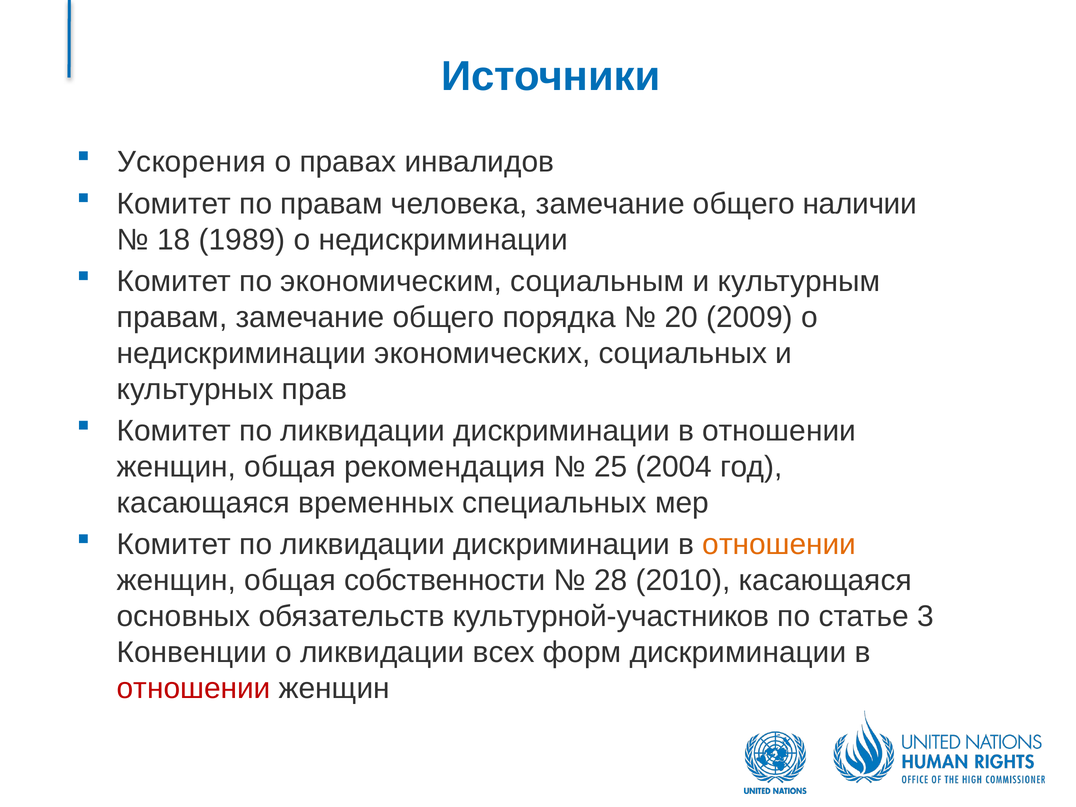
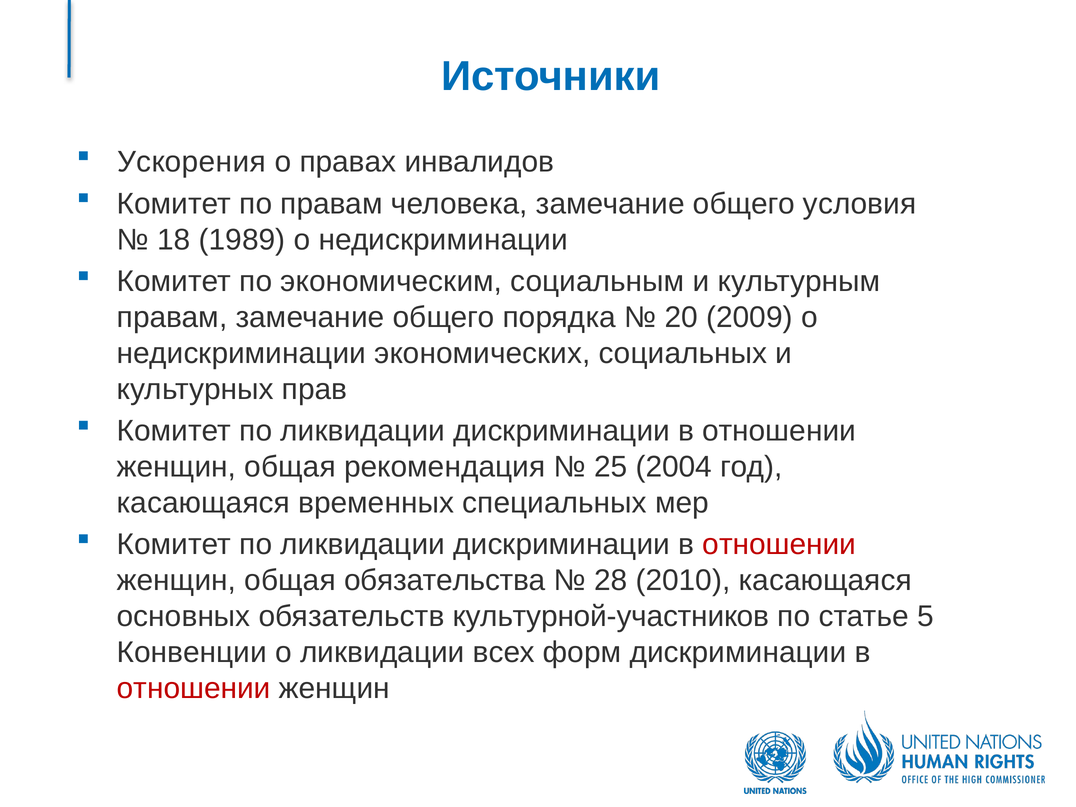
наличии: наличии -> условия (860, 204)
отношении colour: orange -> red (779, 545)
собственности: собственности -> обязательства (445, 580)
3: 3 -> 5 (925, 616)
